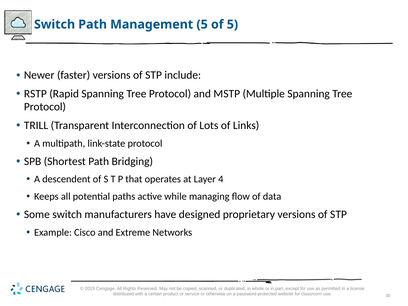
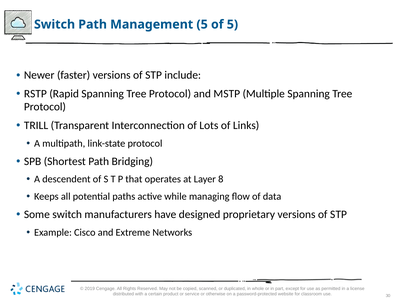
4: 4 -> 8 (221, 179)
